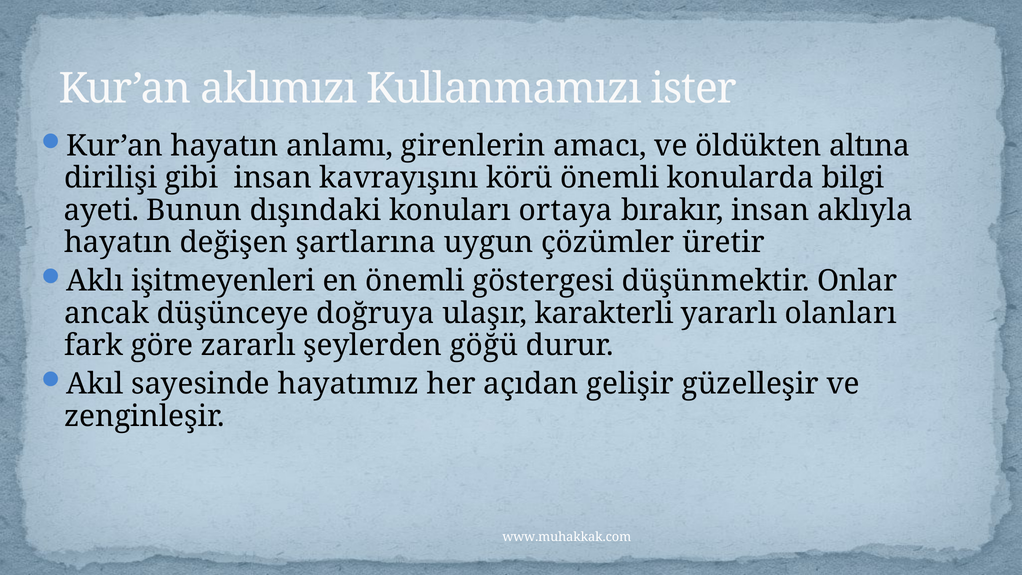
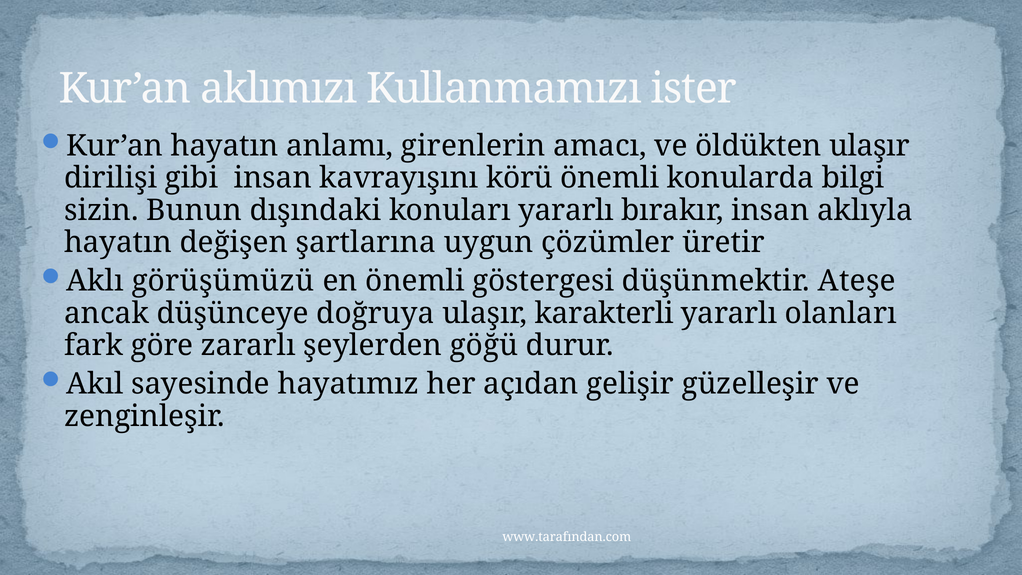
öldükten altına: altına -> ulaşır (870, 146)
ayeti: ayeti -> sizin (101, 210)
konuları ortaya: ortaya -> yararlı (566, 210)
işitmeyenleri: işitmeyenleri -> görüşümüzü (223, 281)
Onlar: Onlar -> Ateşe (857, 281)
www.muhakkak.com: www.muhakkak.com -> www.tarafından.com (567, 537)
